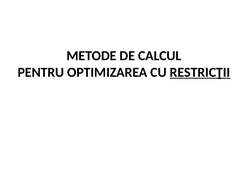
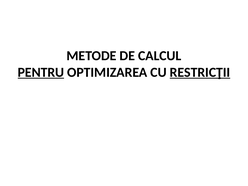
PENTRU underline: none -> present (41, 72)
